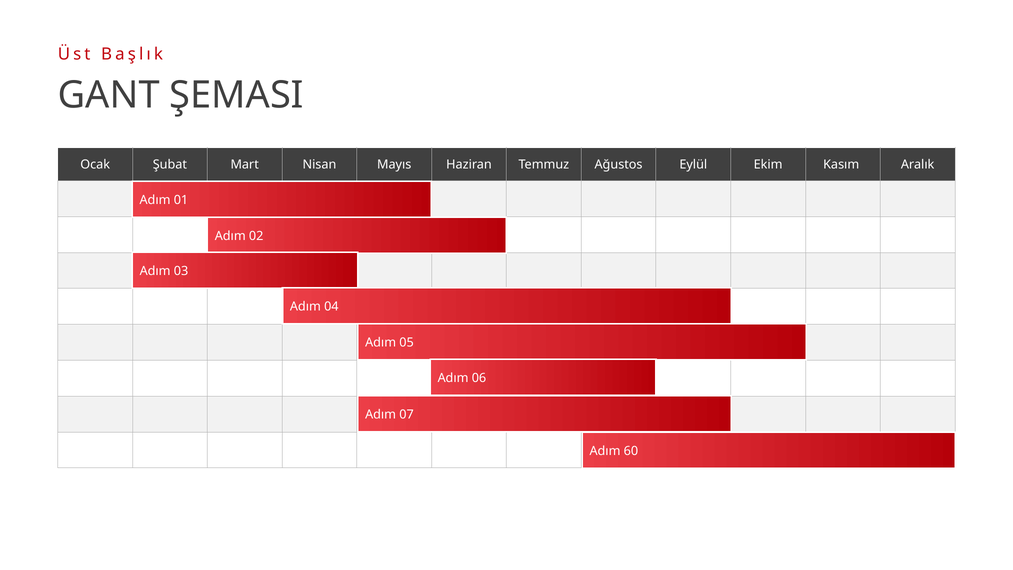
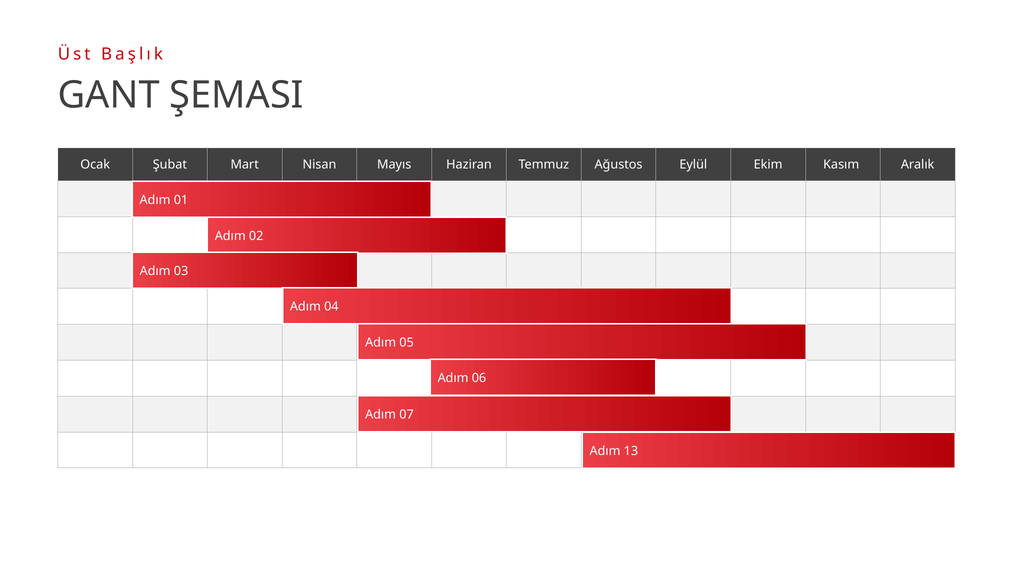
60: 60 -> 13 (631, 451)
